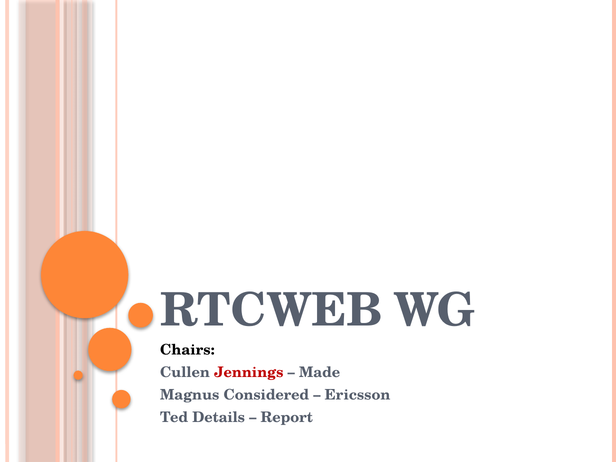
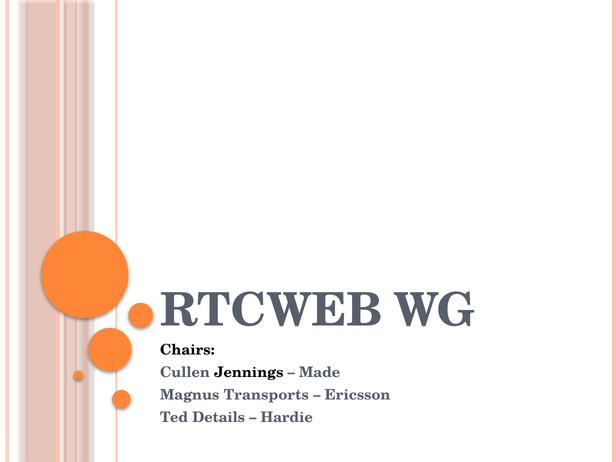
Jennings colour: red -> black (249, 372)
Considered: Considered -> Transports (266, 395)
Report: Report -> Hardie (287, 418)
